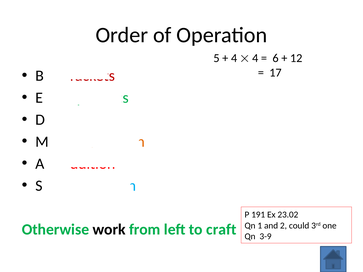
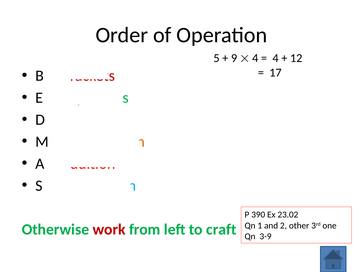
4: 4 -> 9 (234, 58)
6: 6 -> 4 (276, 58)
191: 191 -> 390 (258, 215)
could: could -> other (299, 226)
work colour: black -> red (109, 230)
